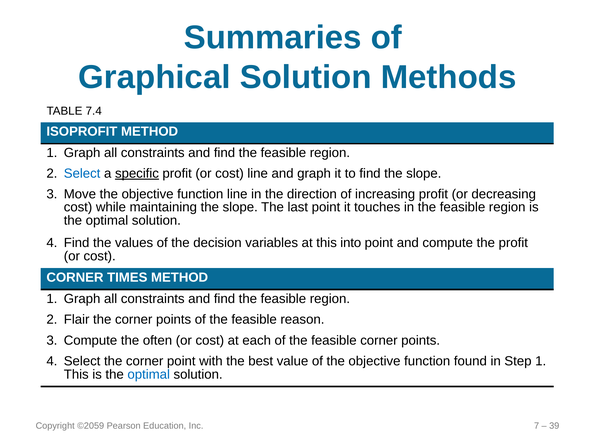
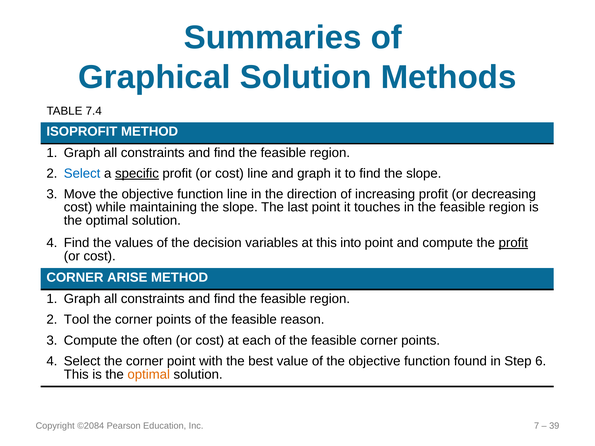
profit underline: none -> present (513, 243)
TIMES: TIMES -> ARISE (127, 277)
Flair: Flair -> Tool (77, 320)
Step 1: 1 -> 6 (541, 361)
optimal colour: blue -> orange (149, 375)
©2059: ©2059 -> ©2084 (91, 426)
